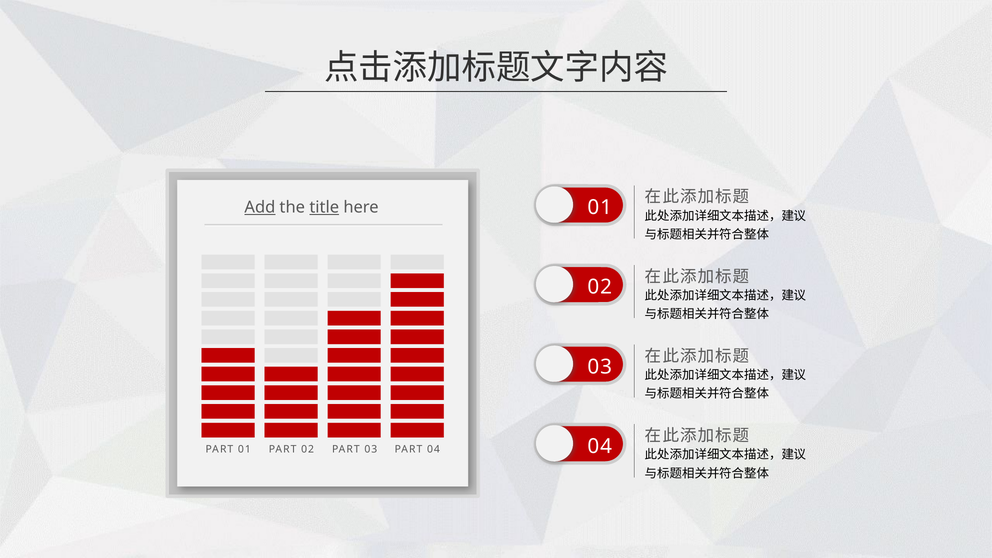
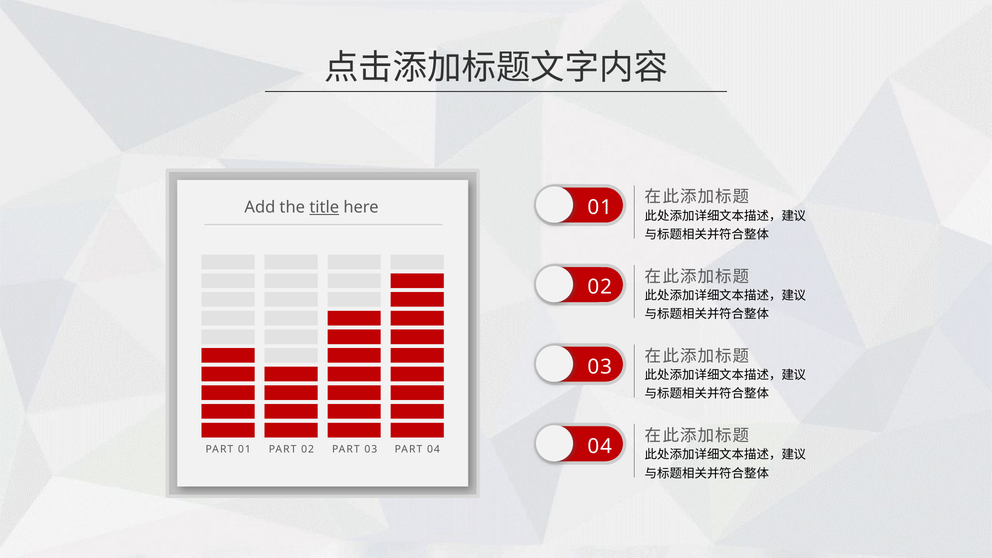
Add underline: present -> none (260, 207)
